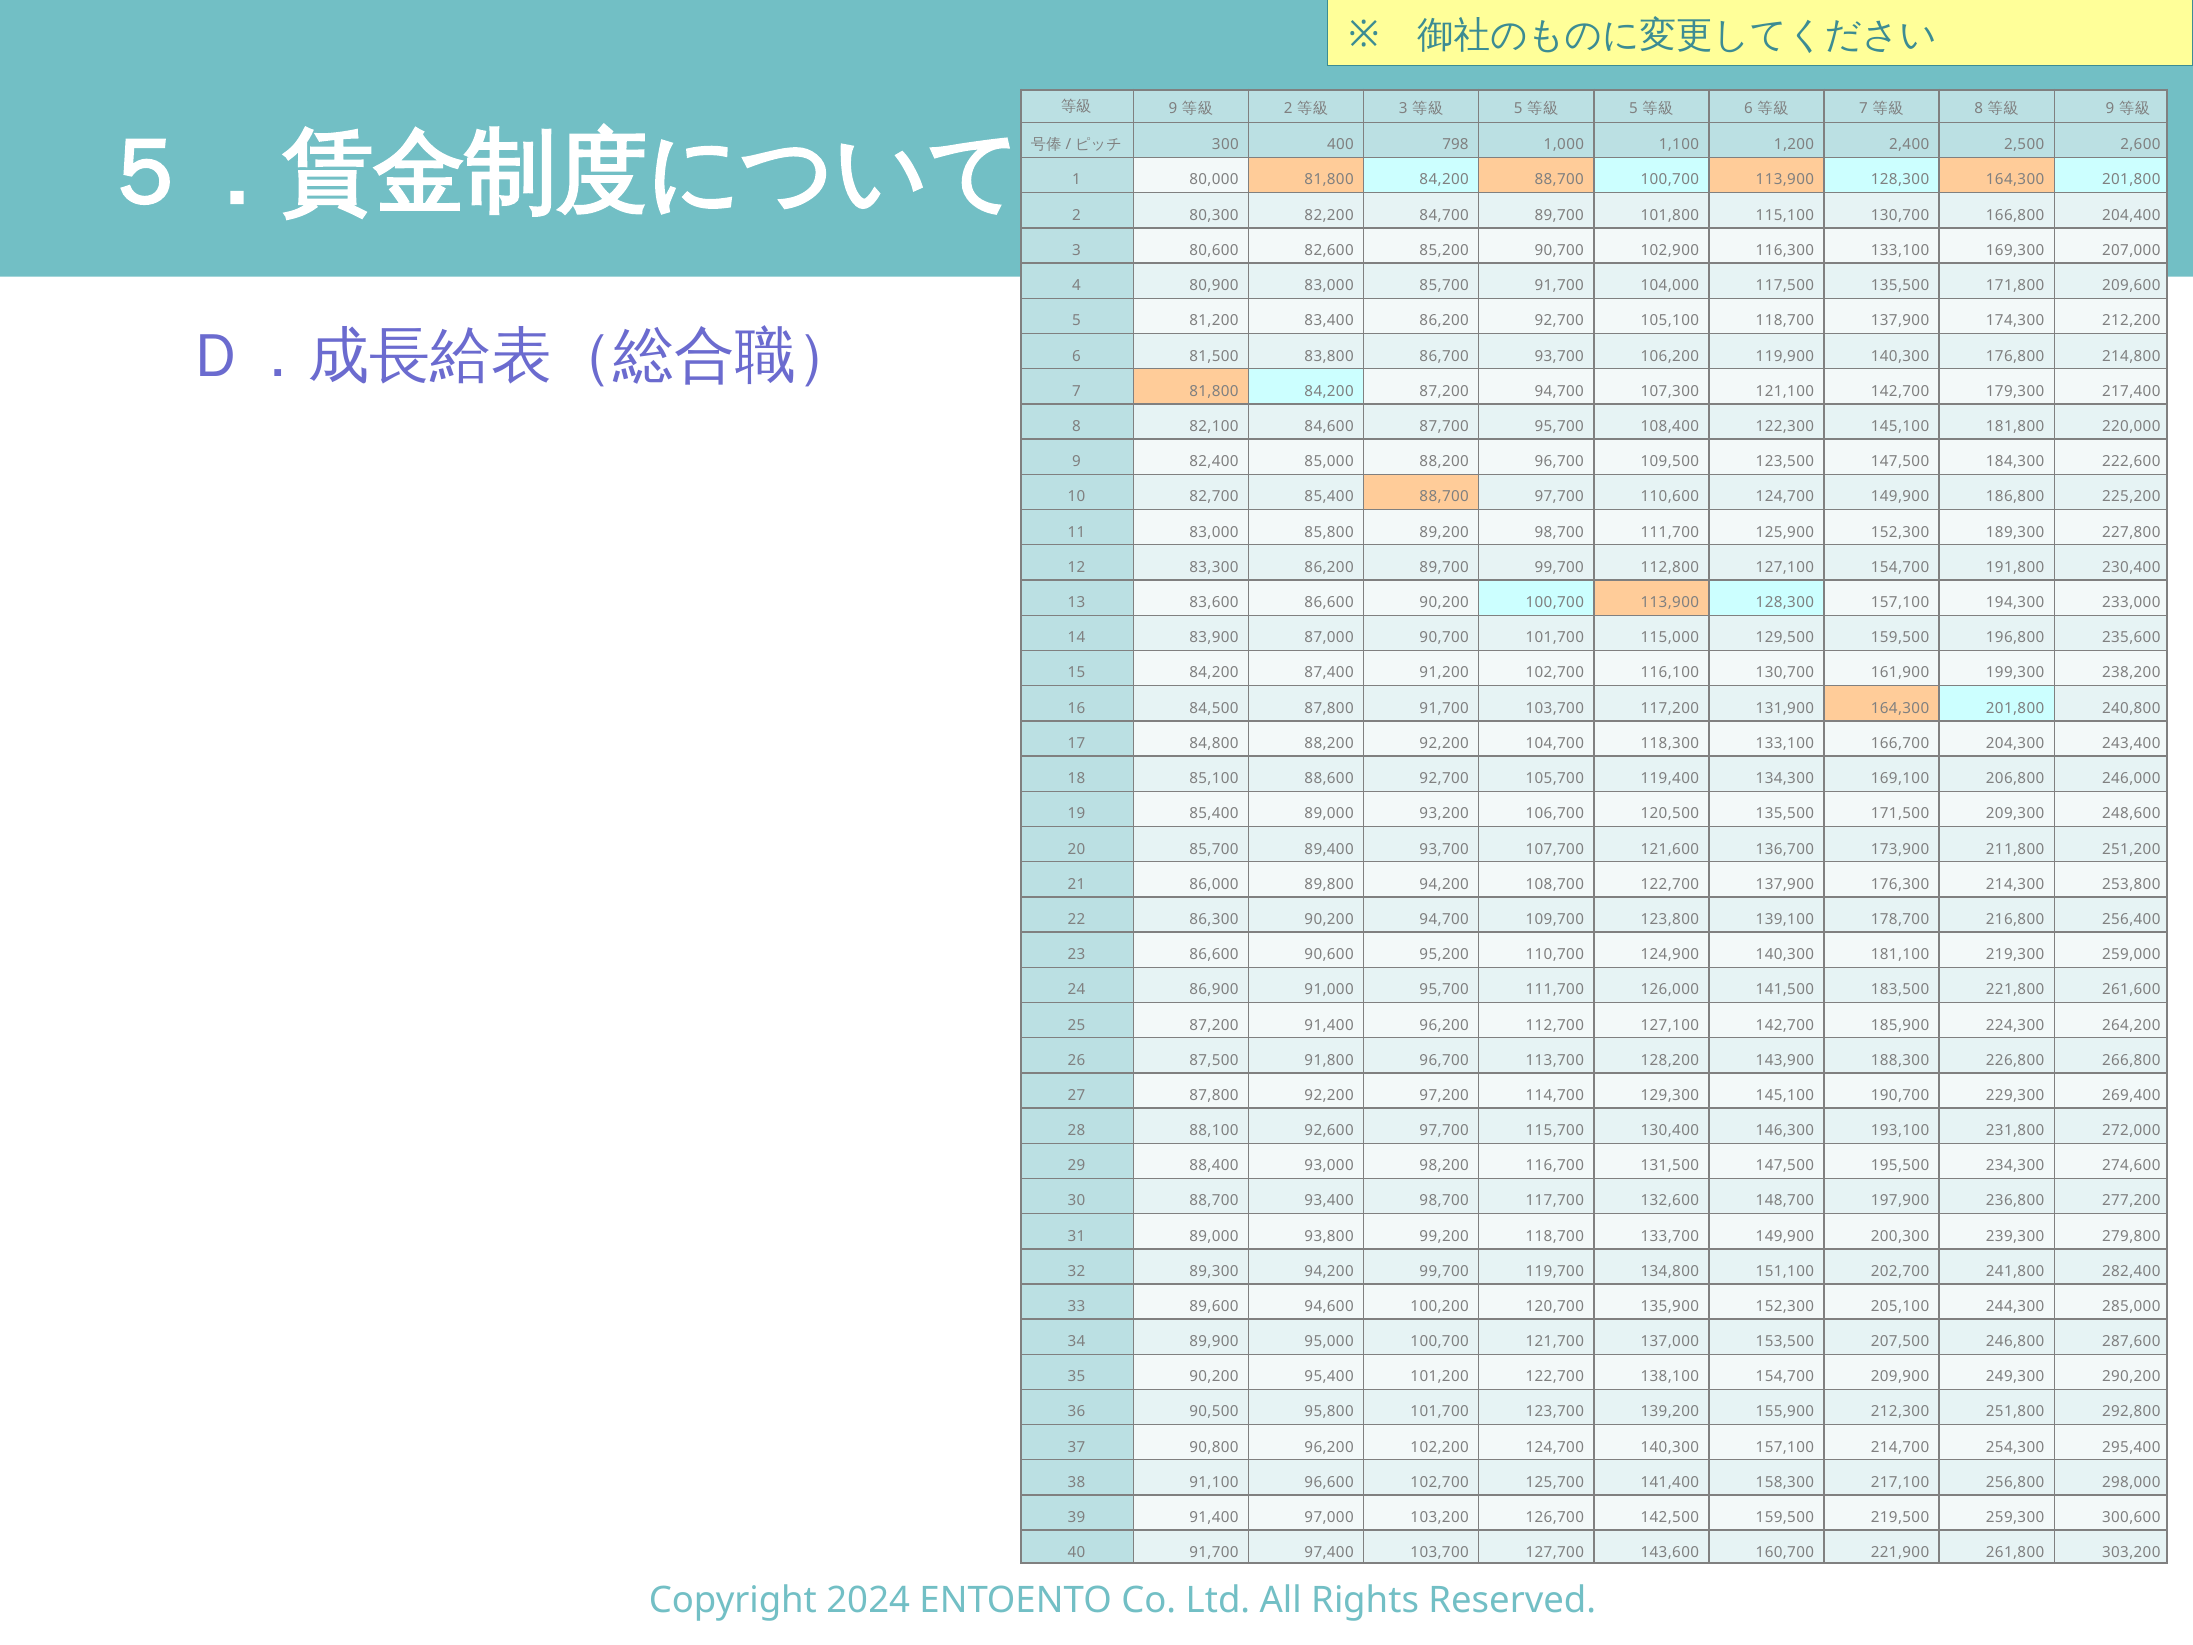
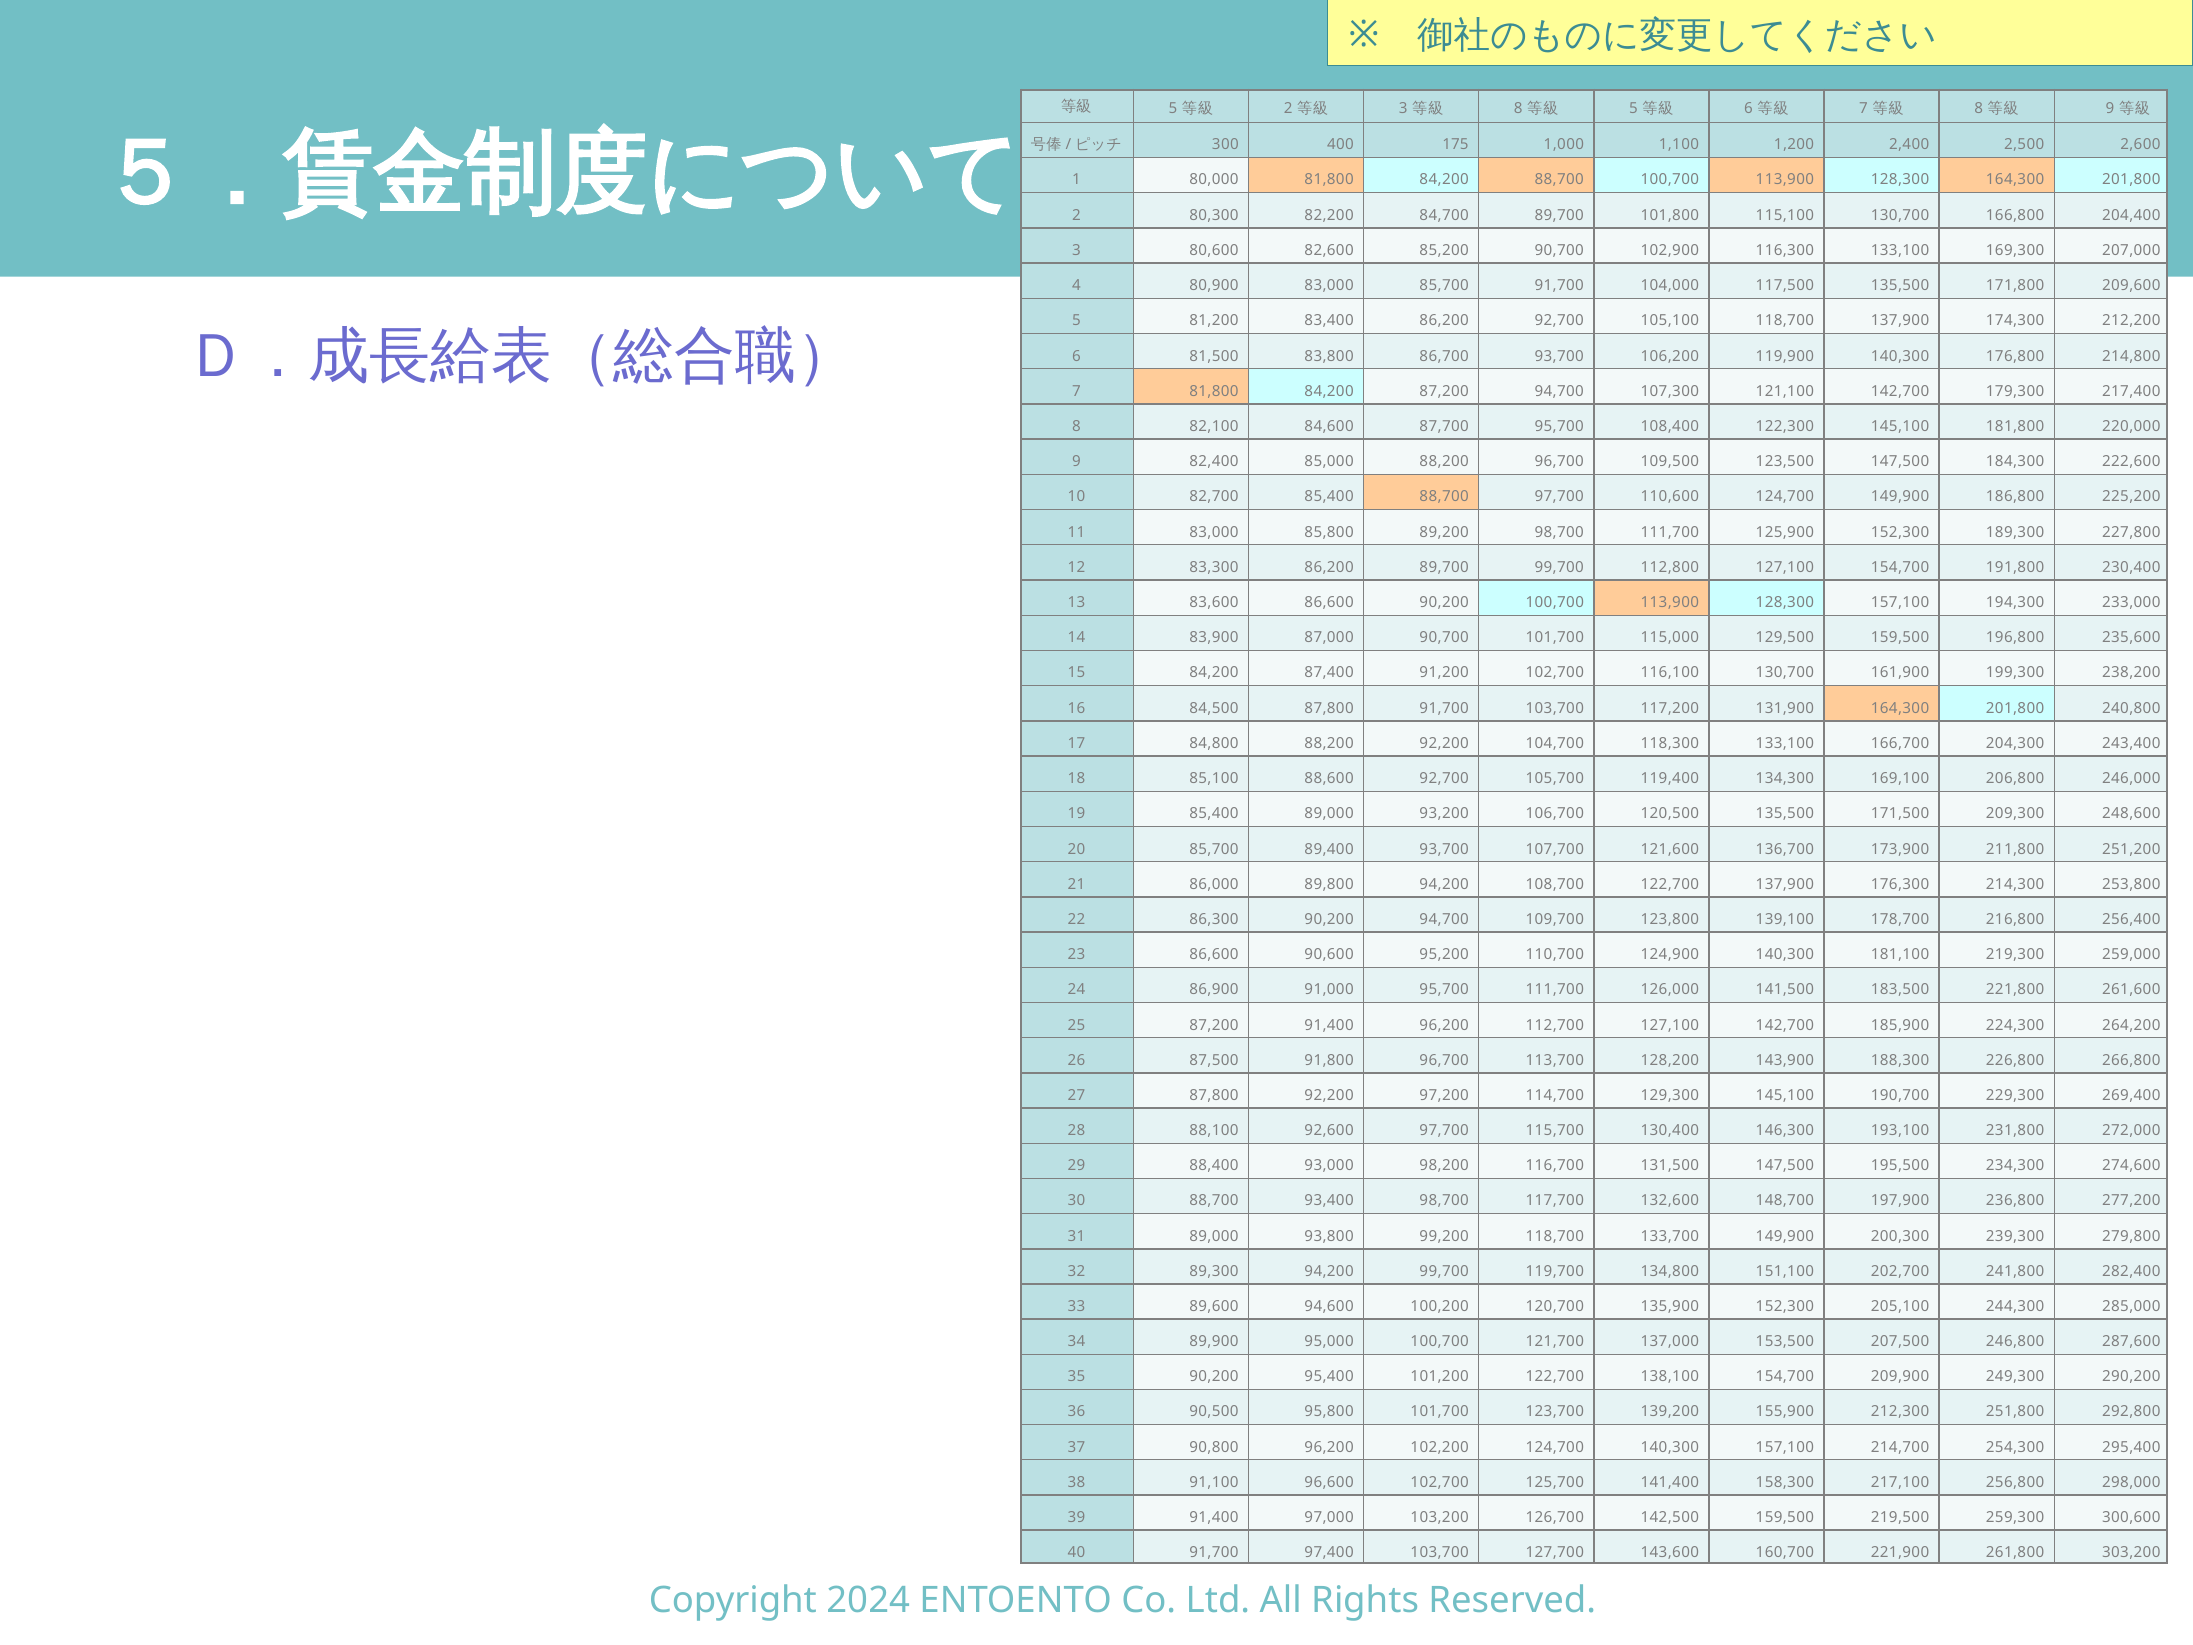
9: 9 -> 5 (1173, 109)
5: 5 -> 8 (1518, 109)
798: 798 -> 175 (1455, 145)
